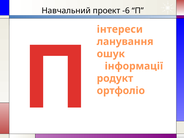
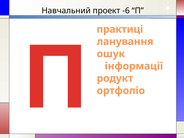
інтереси: інтереси -> практиці (120, 29)
